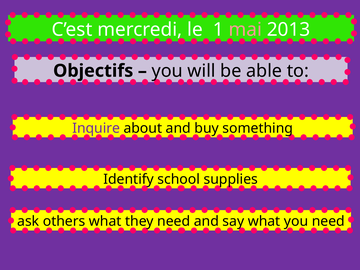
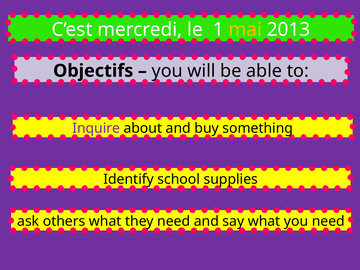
mai colour: pink -> yellow (245, 30)
